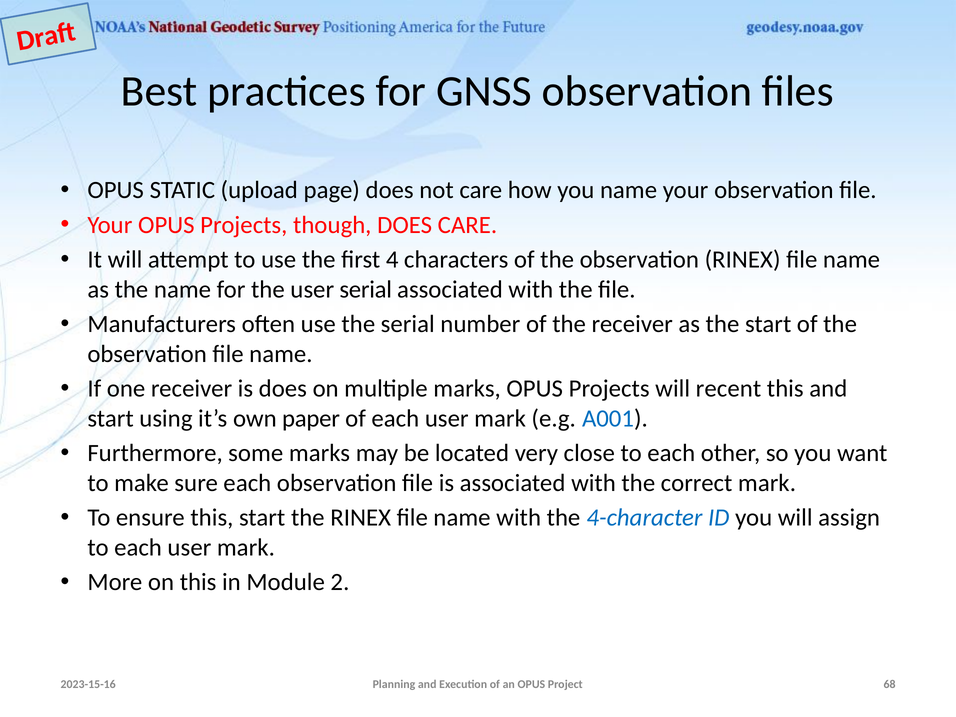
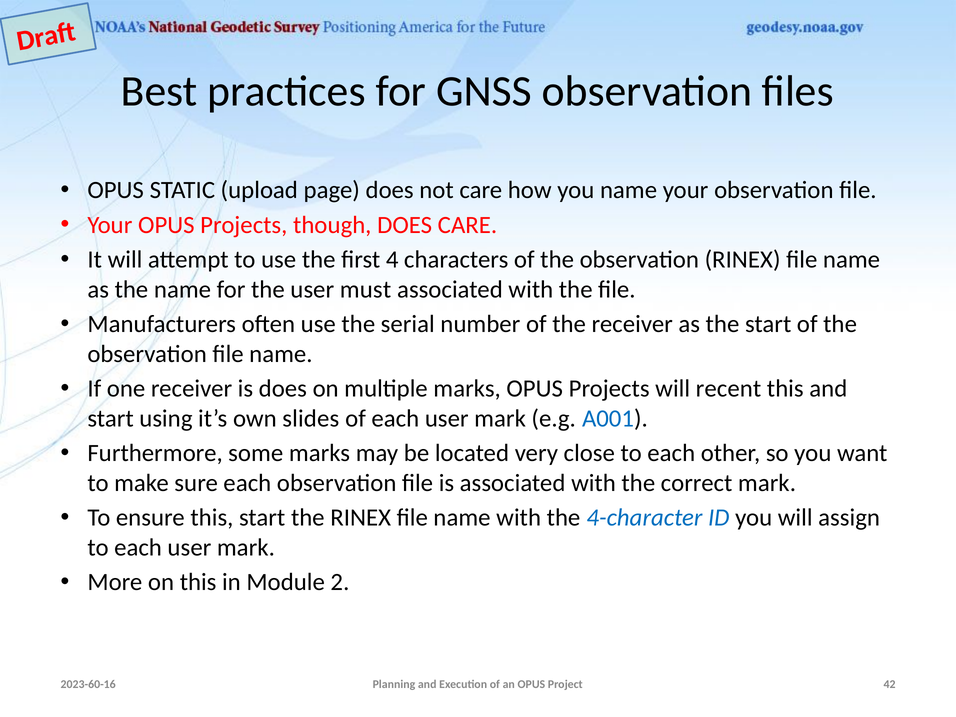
user serial: serial -> must (365, 290)
paper: paper -> slides (311, 418)
2023-15-16: 2023-15-16 -> 2023-60-16 (88, 684)
68: 68 -> 42 (890, 684)
